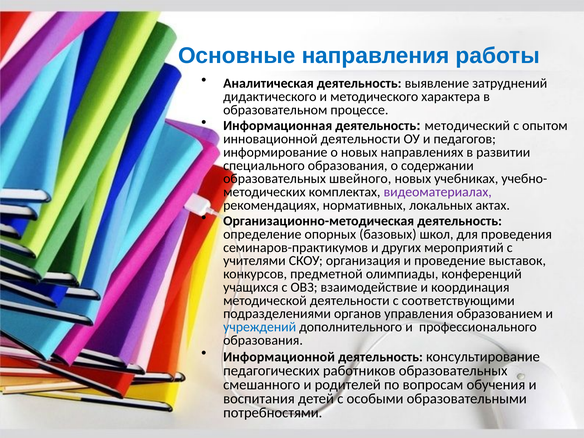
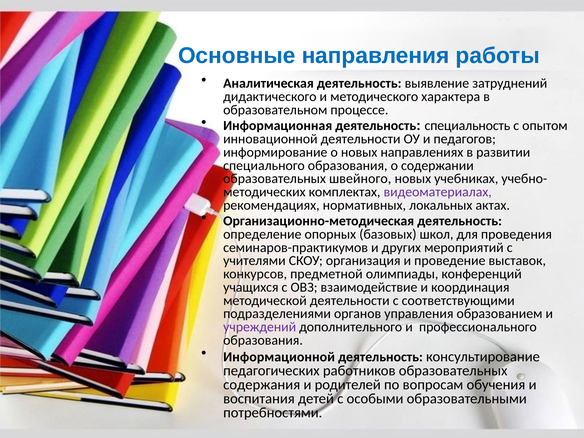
методический: методический -> специальность (467, 126)
учреждений colour: blue -> purple (260, 327)
смешанного: смешанного -> содержания (262, 385)
